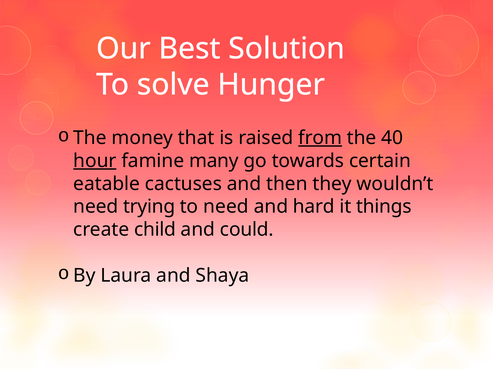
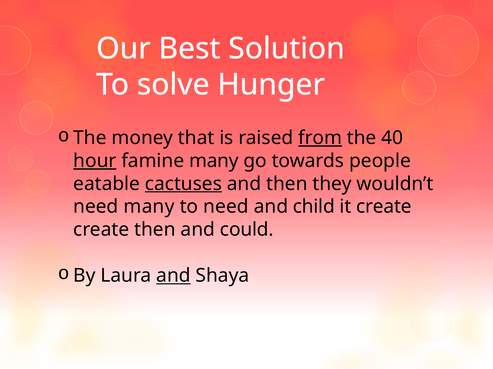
certain: certain -> people (380, 161)
cactuses underline: none -> present (183, 184)
need trying: trying -> many (149, 207)
hard: hard -> child (314, 207)
it things: things -> create (384, 207)
create child: child -> then (155, 230)
and underline: none -> present (173, 276)
